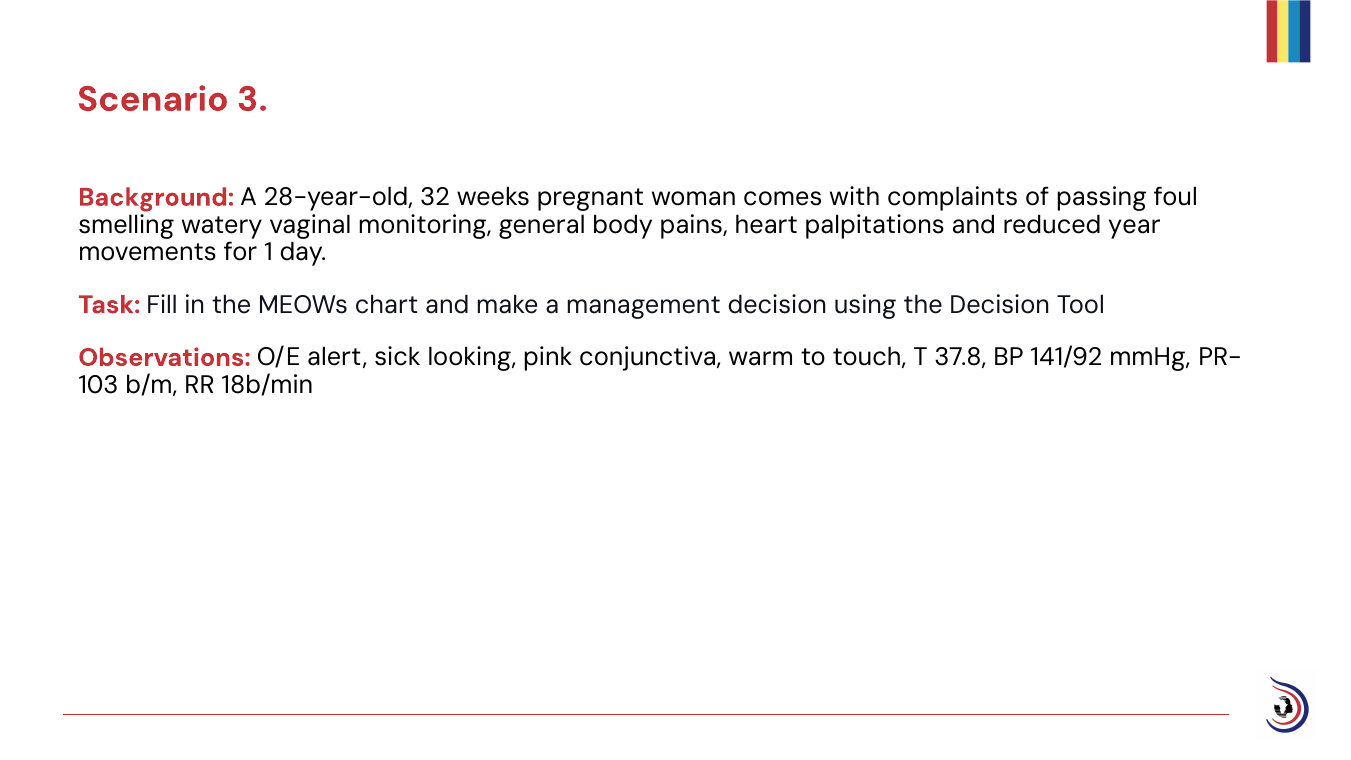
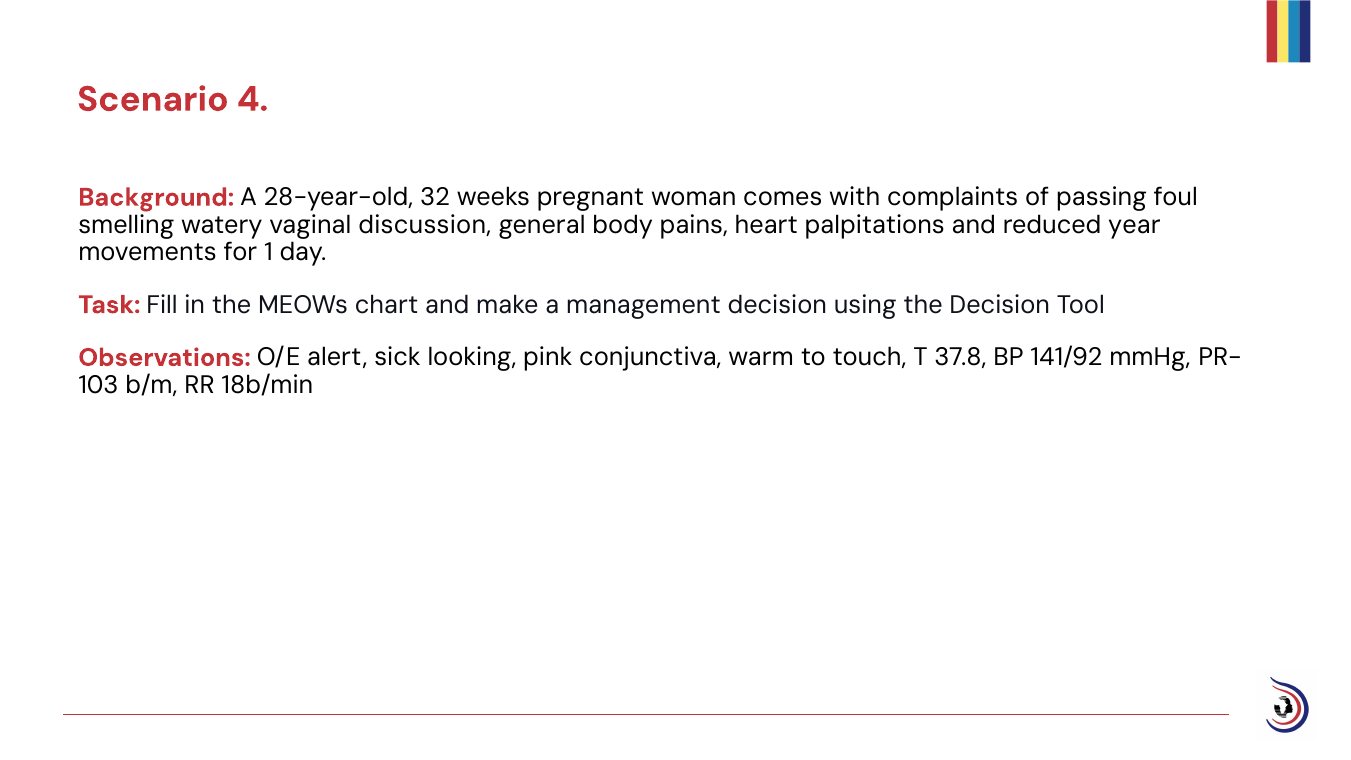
3: 3 -> 4 (253, 99)
monitoring: monitoring -> discussion (425, 225)
